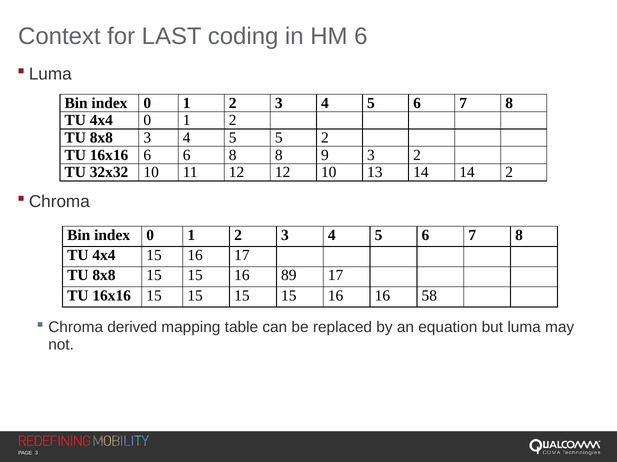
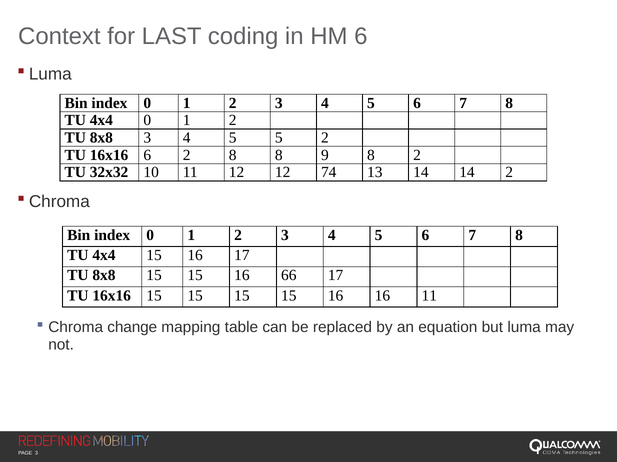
6 6: 6 -> 2 (187, 155)
9 3: 3 -> 8 (371, 155)
12 10: 10 -> 74 (329, 173)
89: 89 -> 66 (289, 276)
16 58: 58 -> 11 (429, 296)
derived: derived -> change (132, 328)
